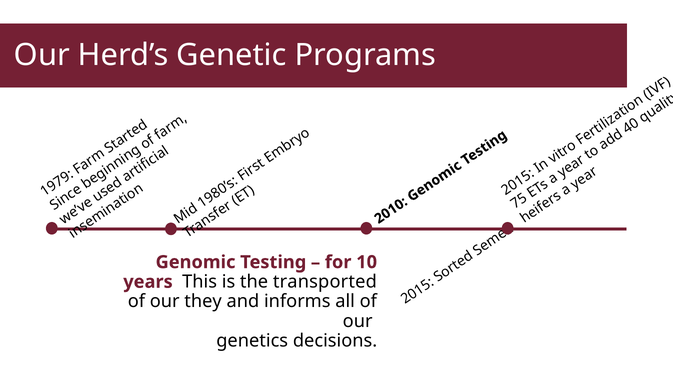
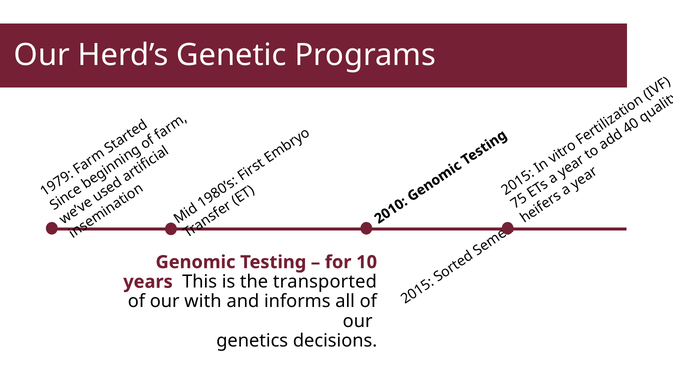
they: they -> with (203, 302)
